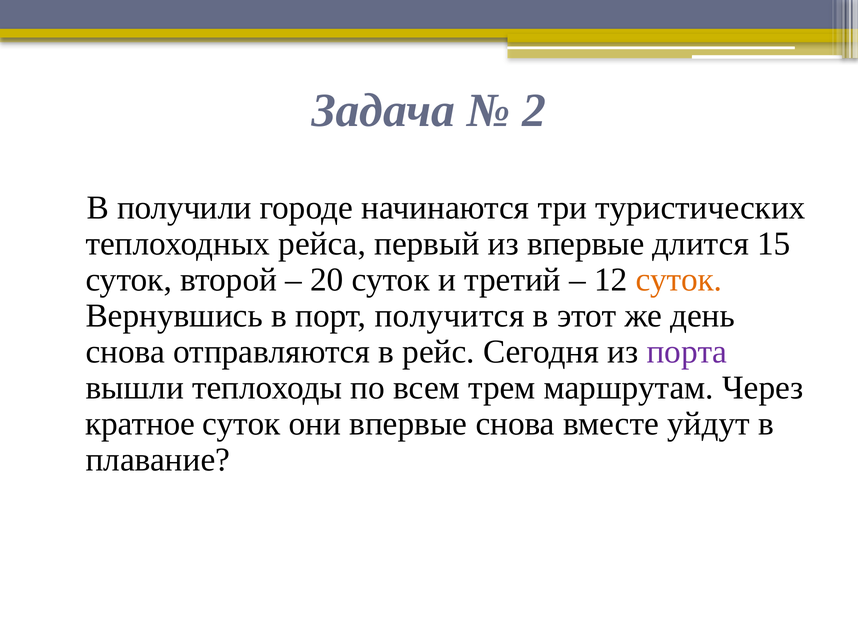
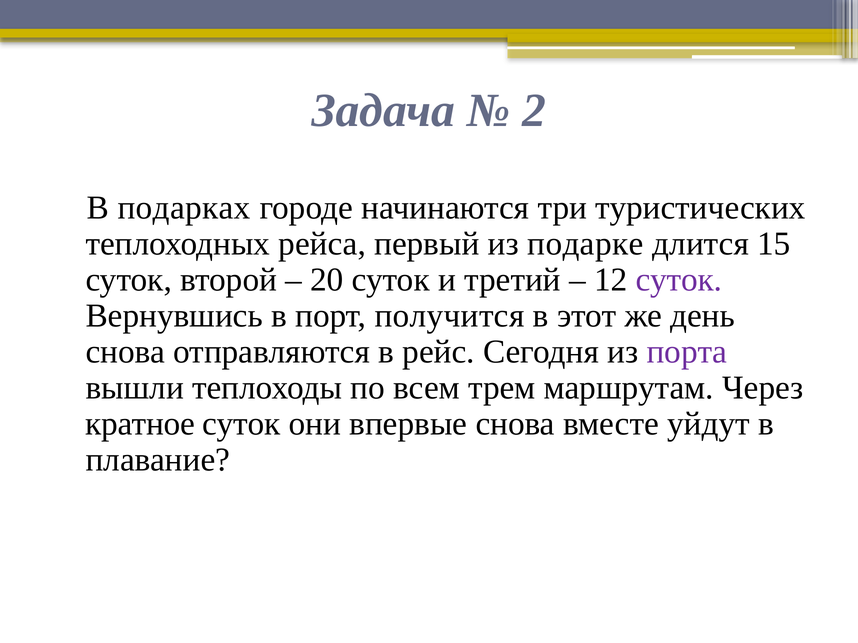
получили: получили -> подарках (184, 208)
из впервые: впервые -> подарке (585, 244)
суток colour: orange -> purple (679, 280)
